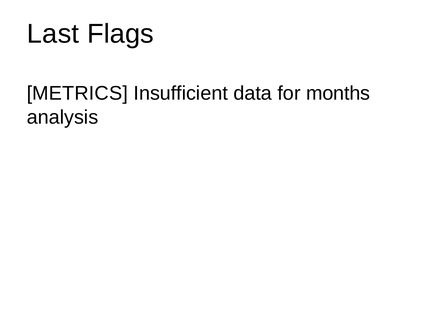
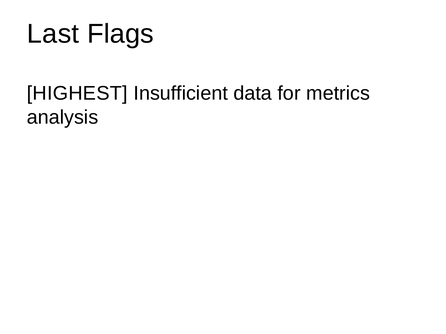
METRICS: METRICS -> HIGHEST (77, 94)
months: months -> metrics (338, 94)
